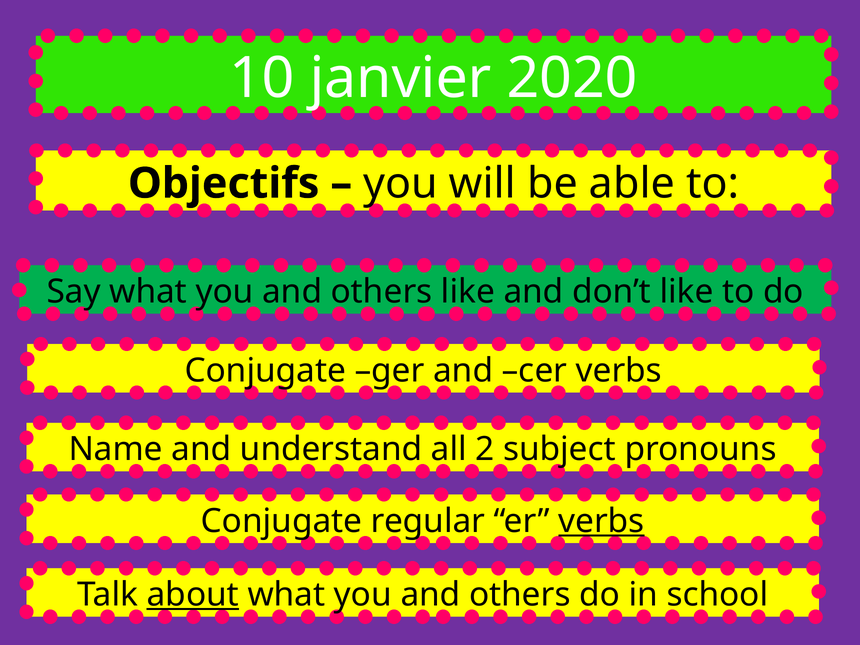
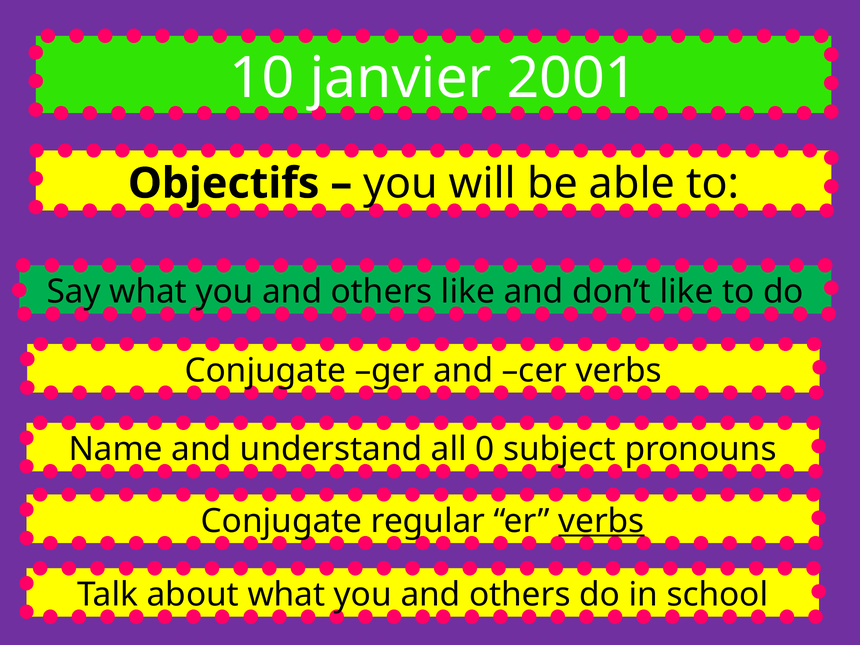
2020: 2020 -> 2001 (572, 78)
2: 2 -> 0 (485, 449)
about underline: present -> none (193, 595)
